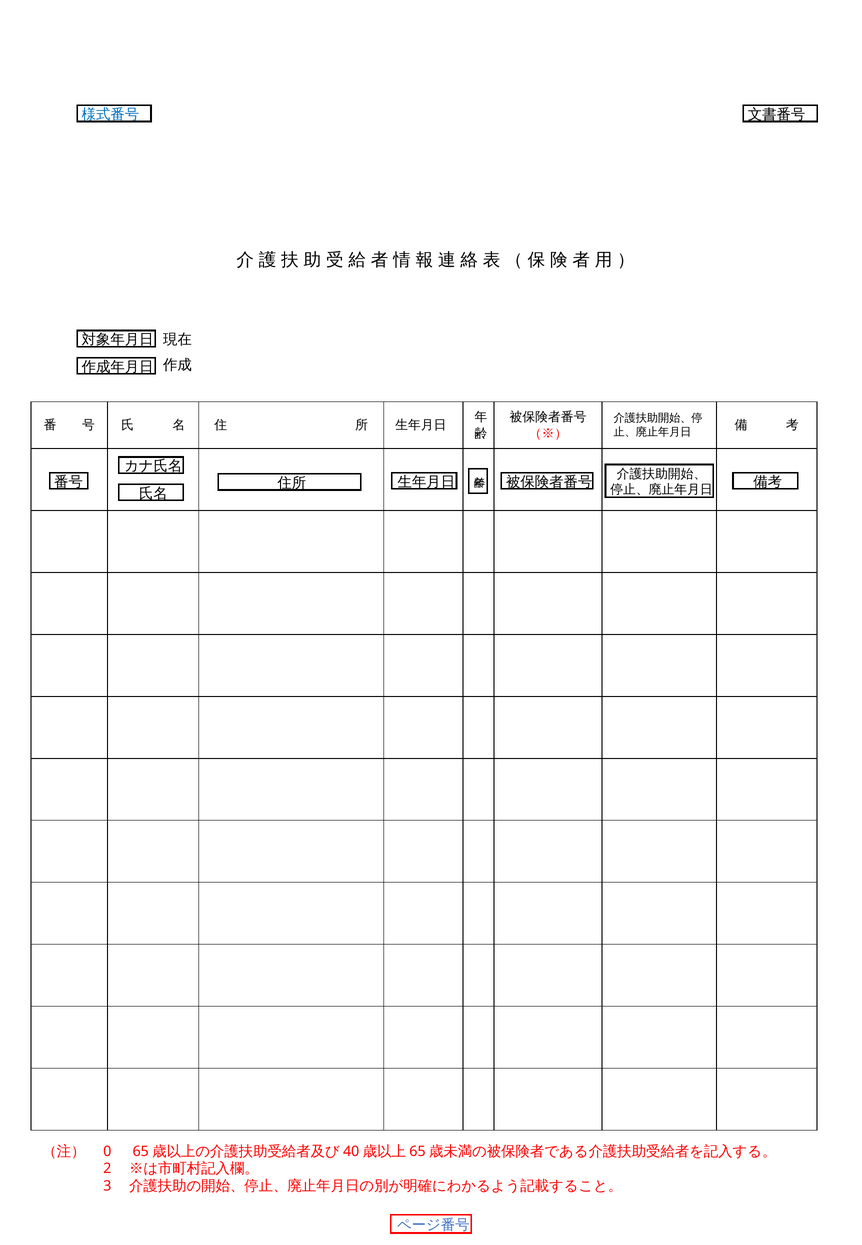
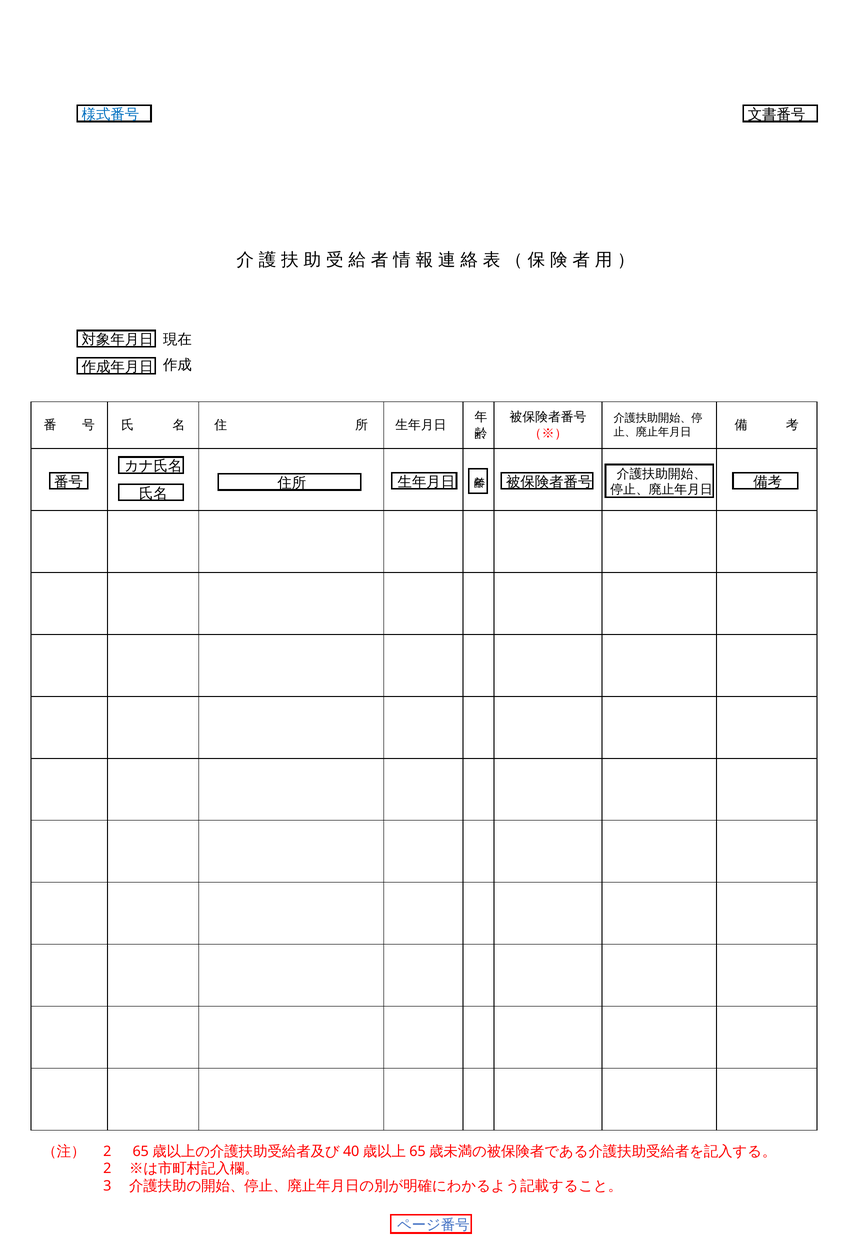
0: 0 -> 2 (107, 1152)
